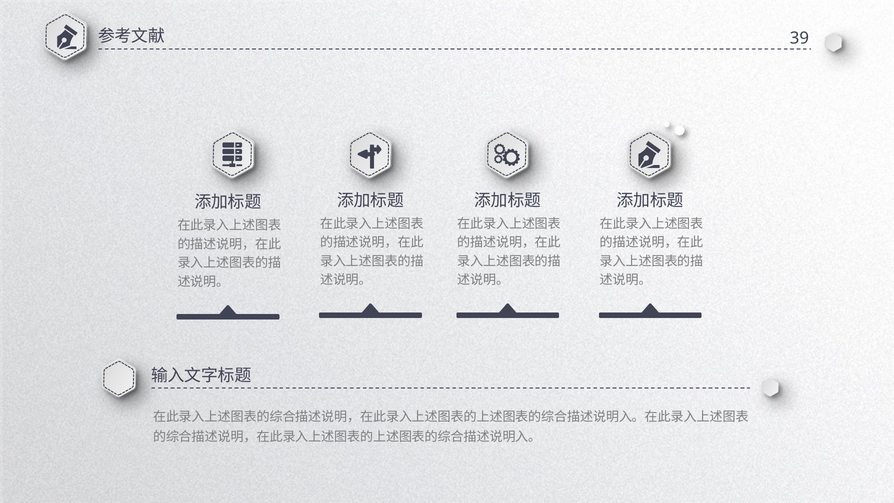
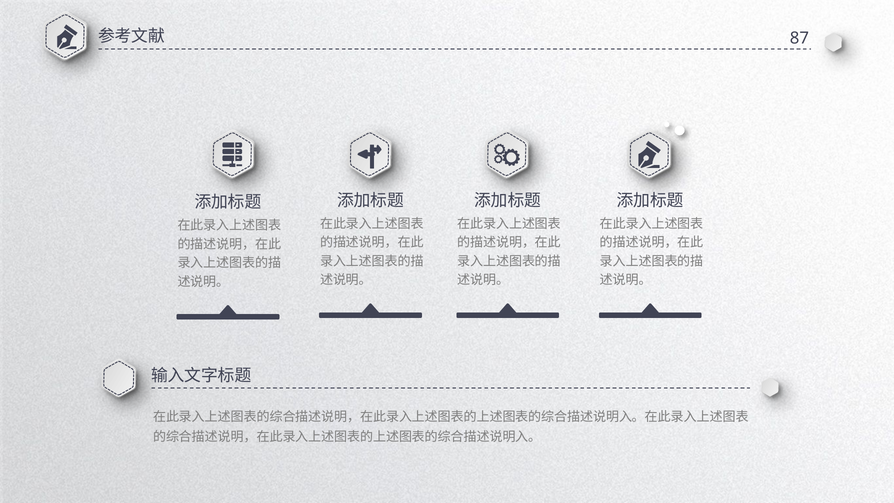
39: 39 -> 87 (799, 38)
